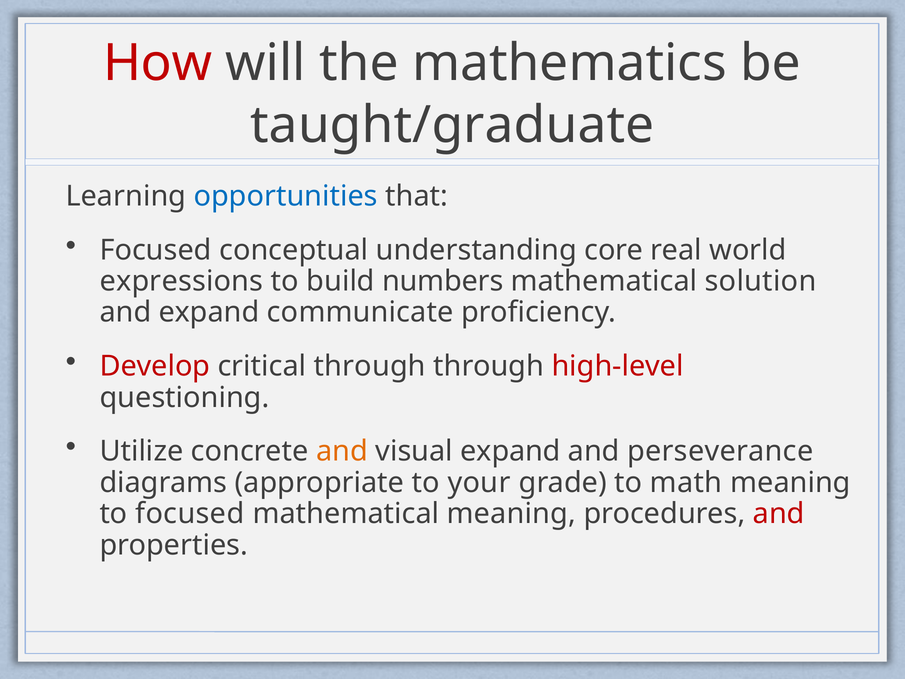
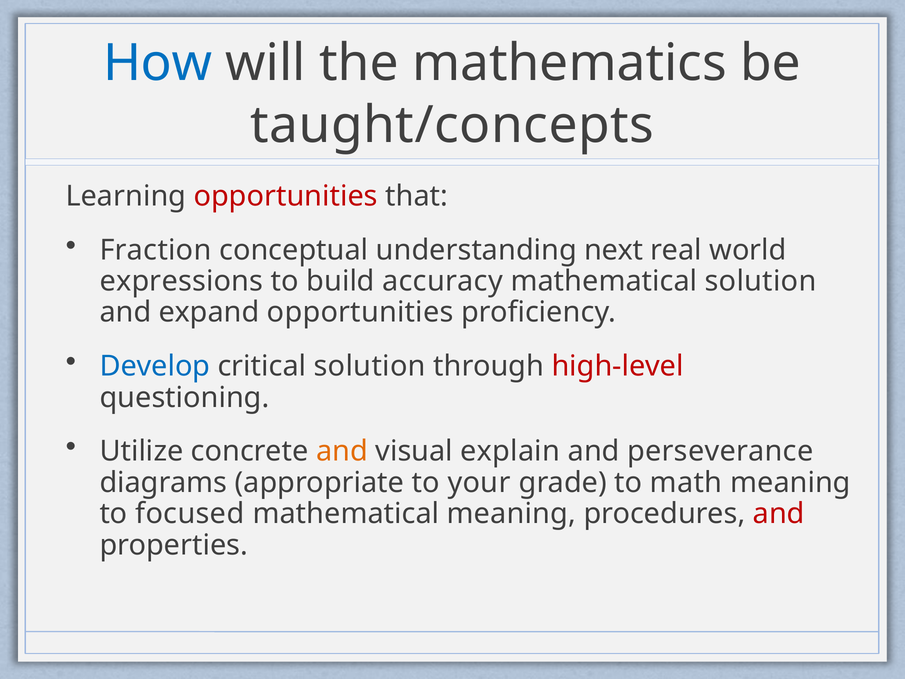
How colour: red -> blue (158, 63)
taught/graduate: taught/graduate -> taught/concepts (452, 125)
opportunities colour: blue -> red (286, 196)
Focused: Focused -> Fraction (156, 250)
core: core -> next (614, 250)
numbers: numbers -> accuracy (443, 281)
expand communicate: communicate -> opportunities (360, 312)
Develop colour: red -> blue (155, 366)
critical through: through -> solution (370, 366)
visual expand: expand -> explain (510, 451)
